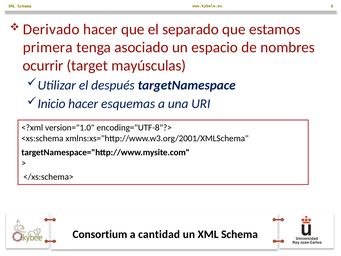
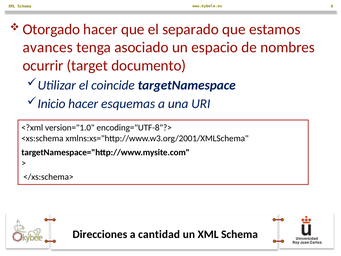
Derivado: Derivado -> Otorgado (51, 29)
primera: primera -> avances (48, 47)
mayúsculas: mayúsculas -> documento (149, 66)
después: después -> coincide (113, 85)
Consortium: Consortium -> Direcciones (100, 234)
